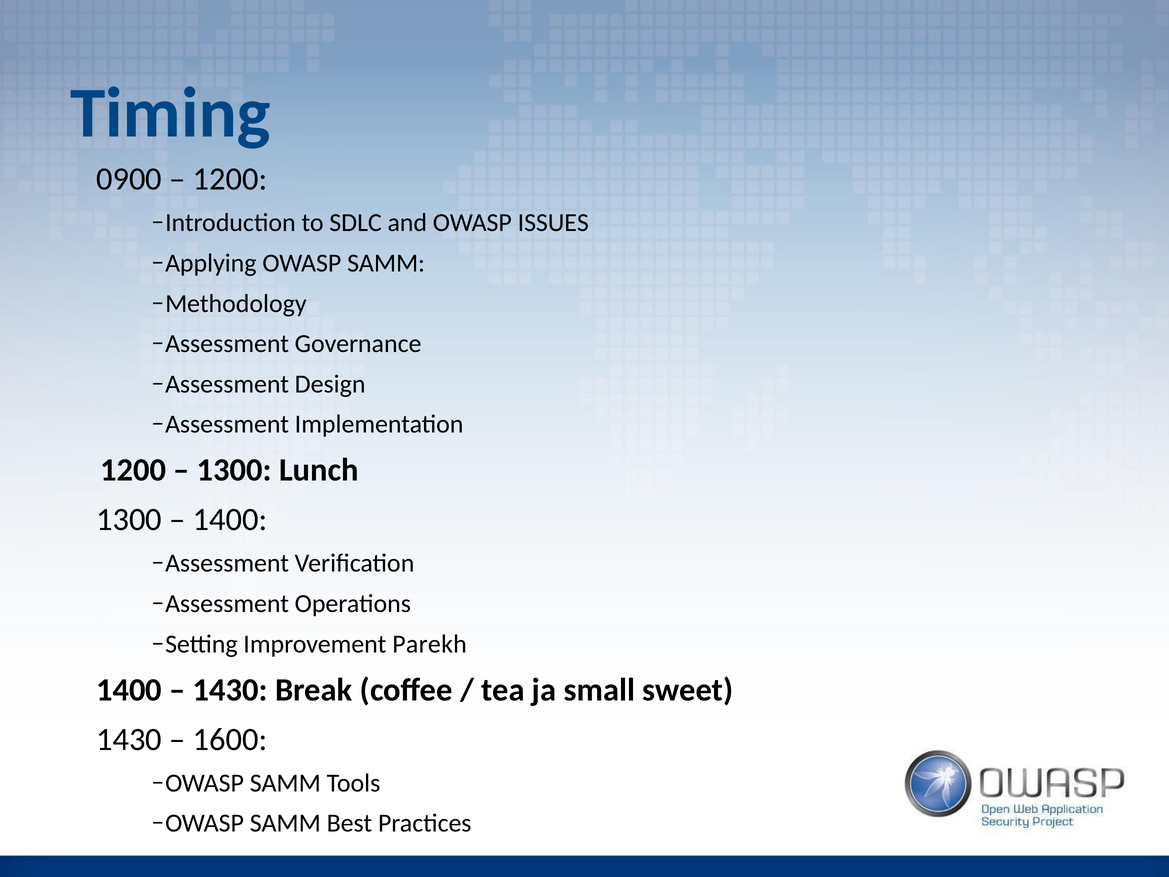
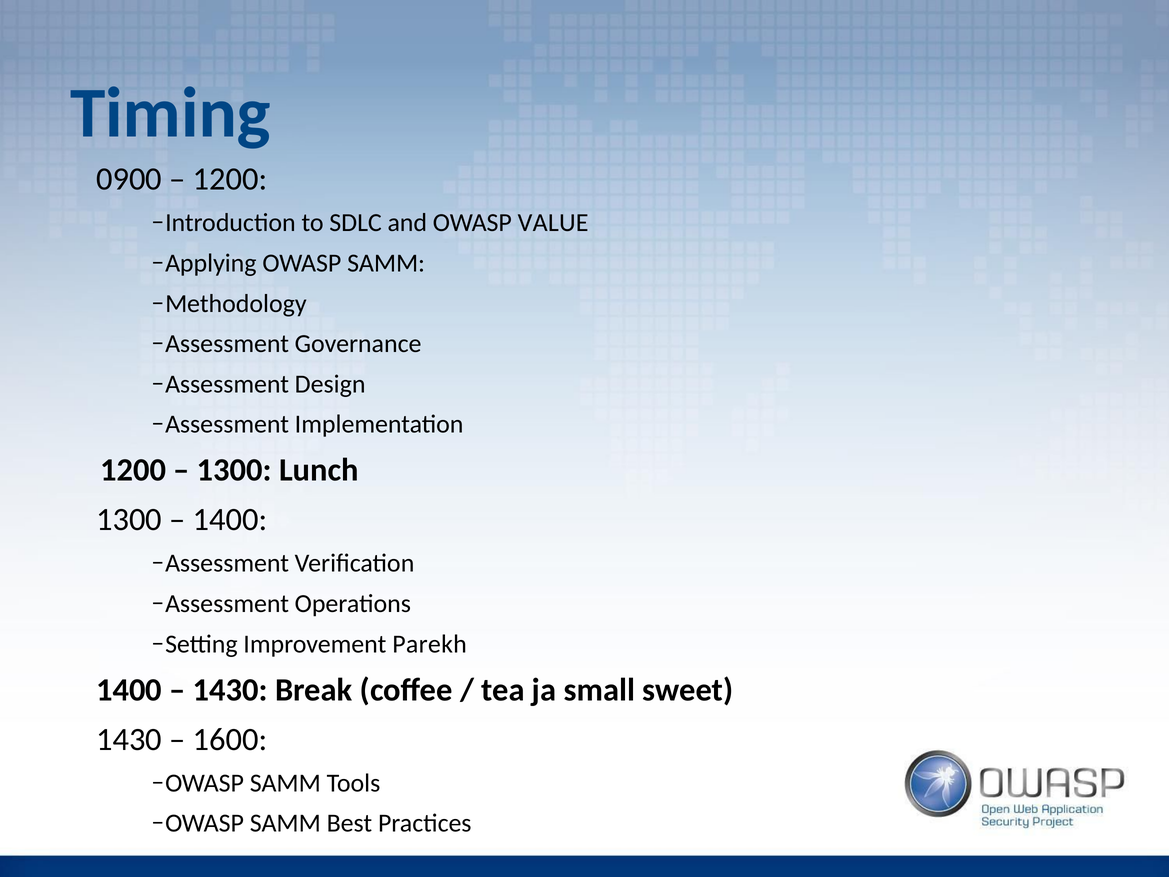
ISSUES: ISSUES -> VALUE (553, 223)
